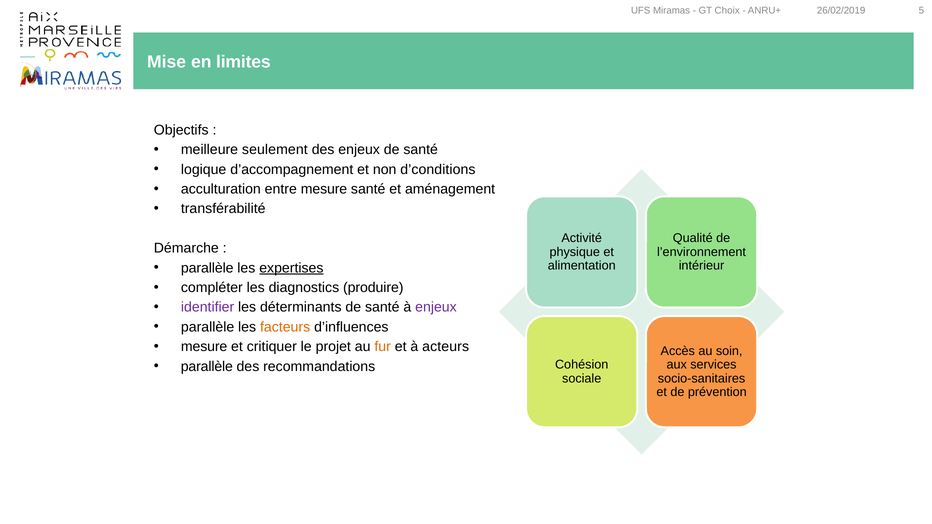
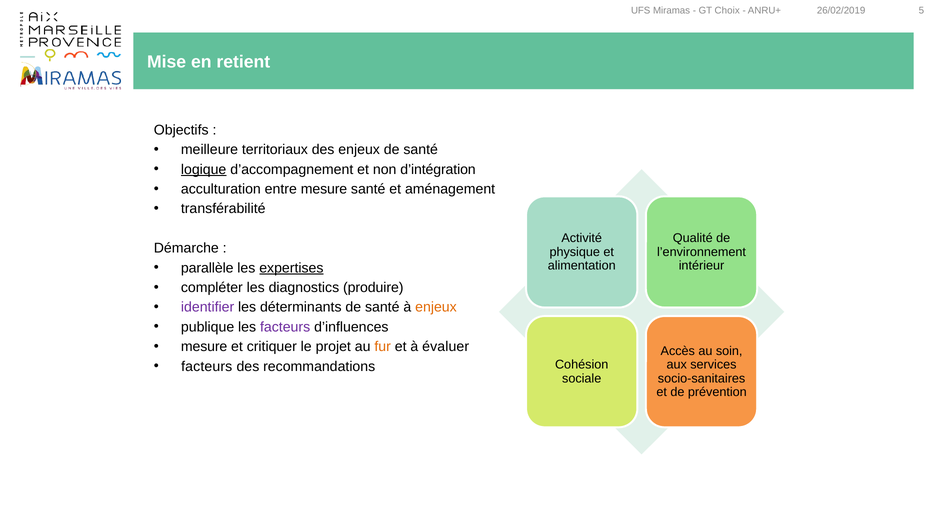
limites: limites -> retient (243, 62)
seulement: seulement -> territoriaux (275, 150)
logique underline: none -> present (204, 170)
d’conditions: d’conditions -> d’intégration (438, 170)
enjeux colour: purple -> orange (436, 307)
parallèle: parallèle -> publique (208, 327)
facteurs colour: orange -> purple (285, 327)
acteurs: acteurs -> évaluer (446, 347)
parallèle: parallèle -> facteurs (207, 367)
